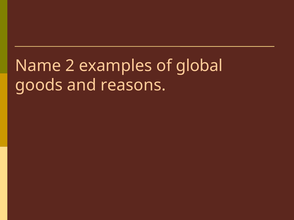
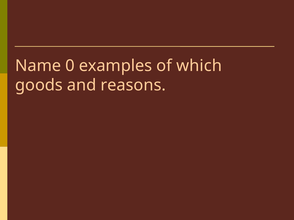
2: 2 -> 0 (70, 66)
global: global -> which (199, 66)
